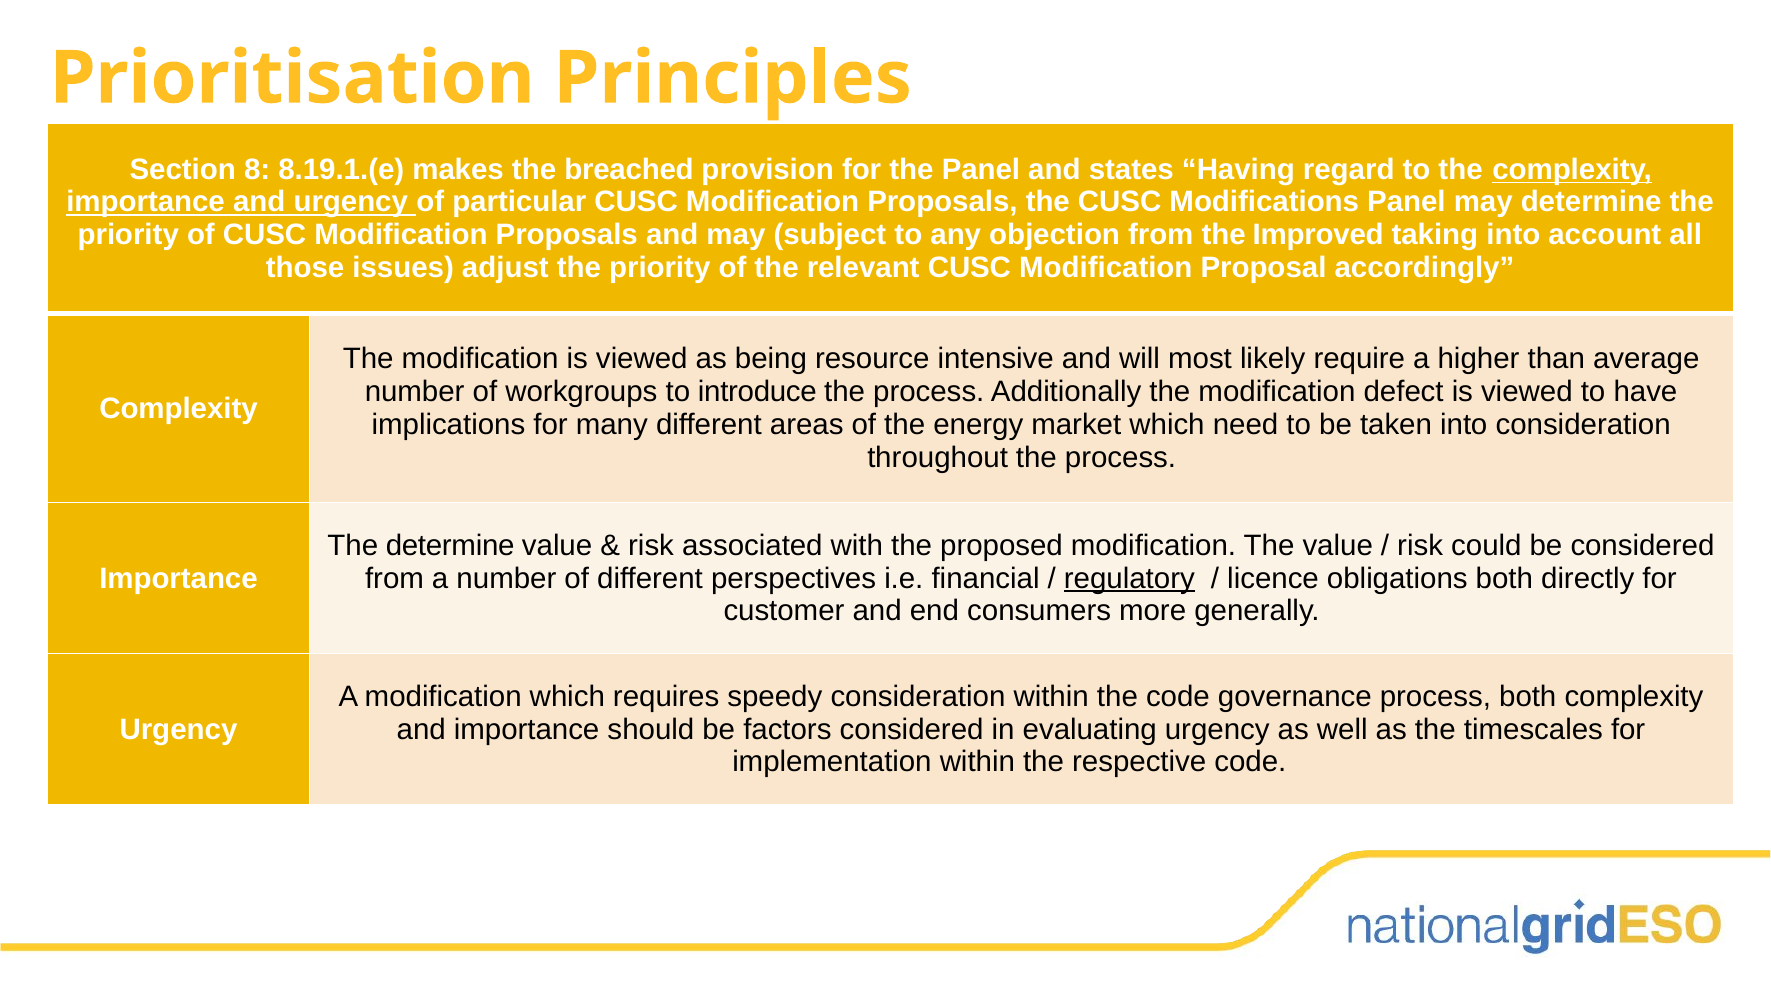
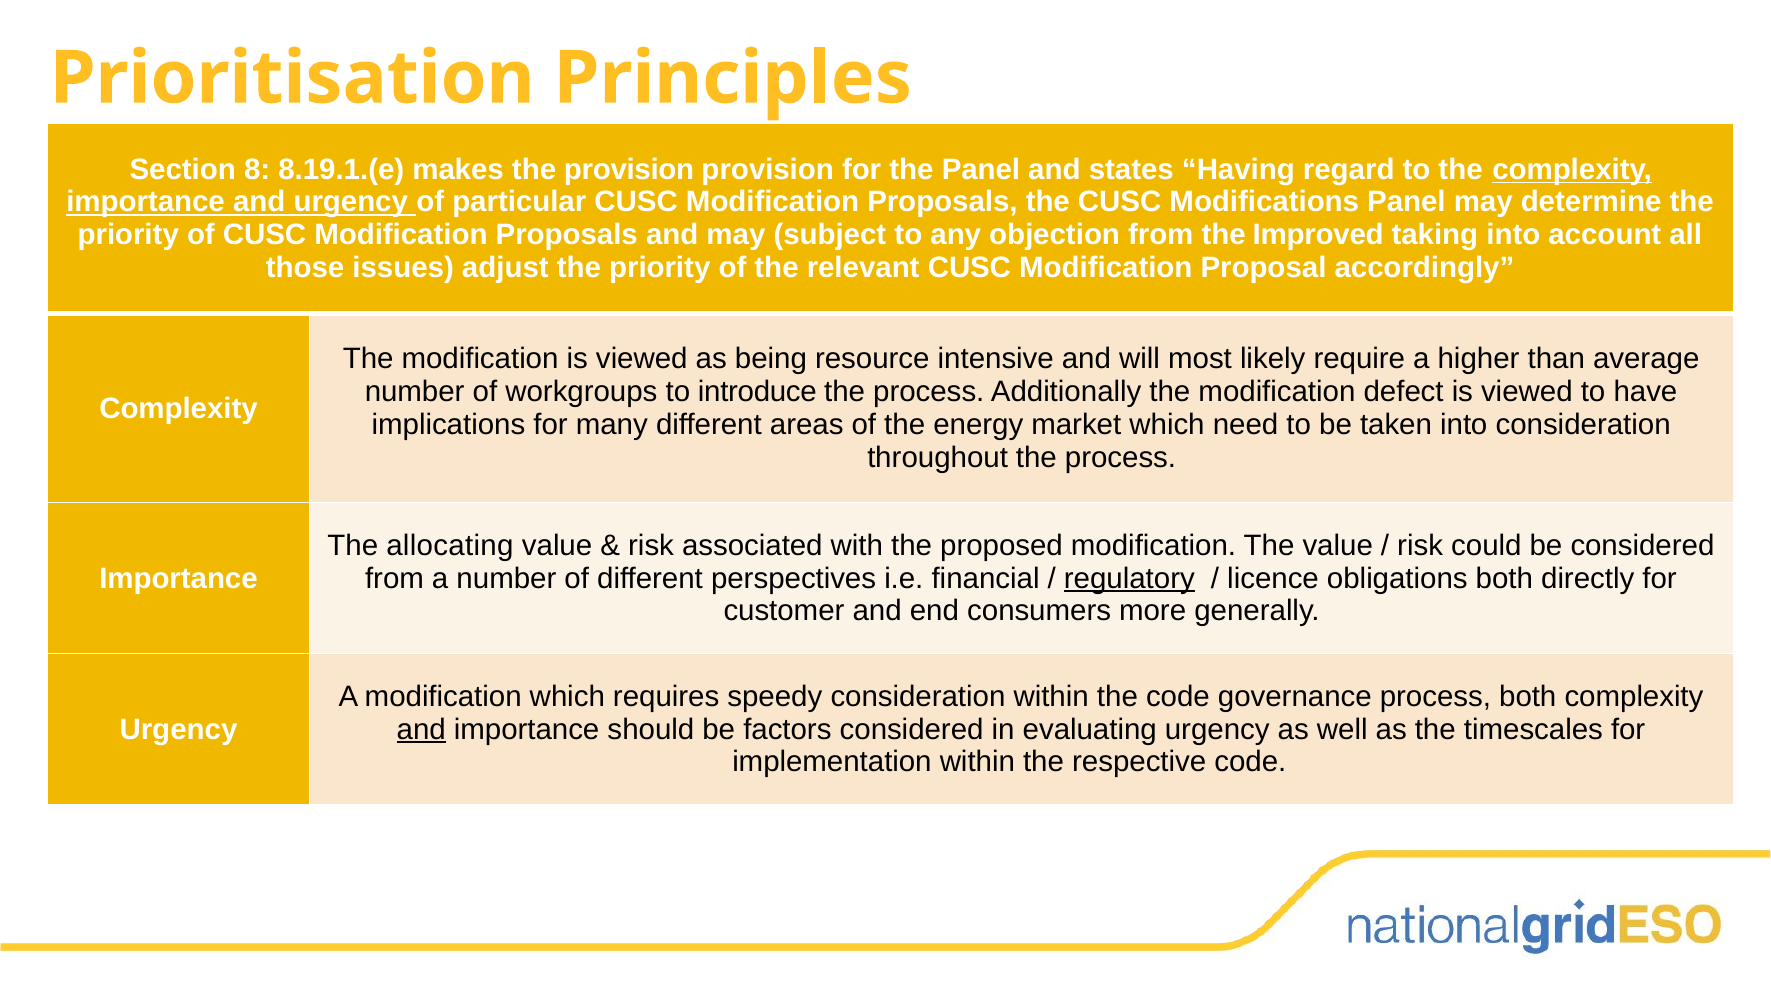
the breached: breached -> provision (629, 169)
The determine: determine -> allocating (450, 546)
and underline: none -> present (421, 730)
